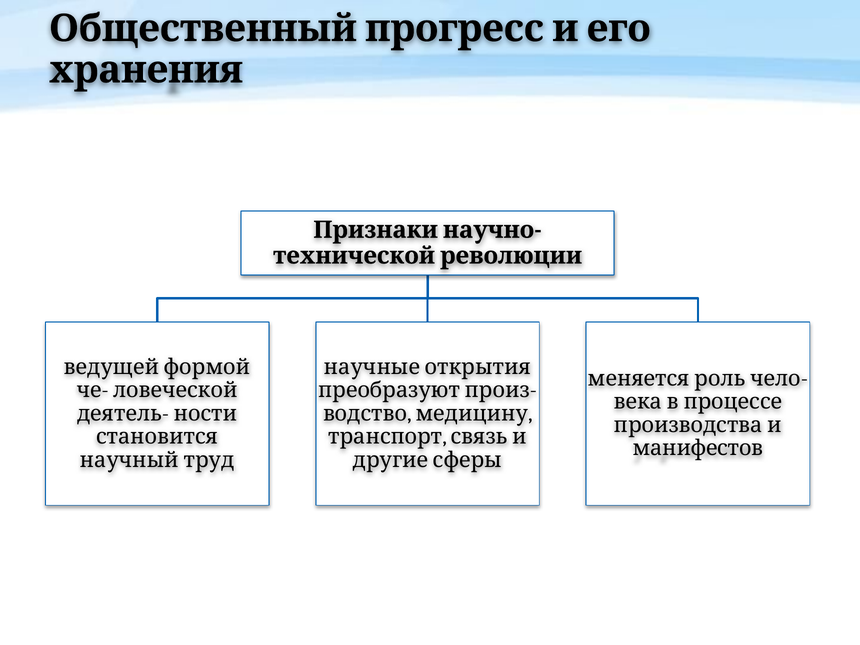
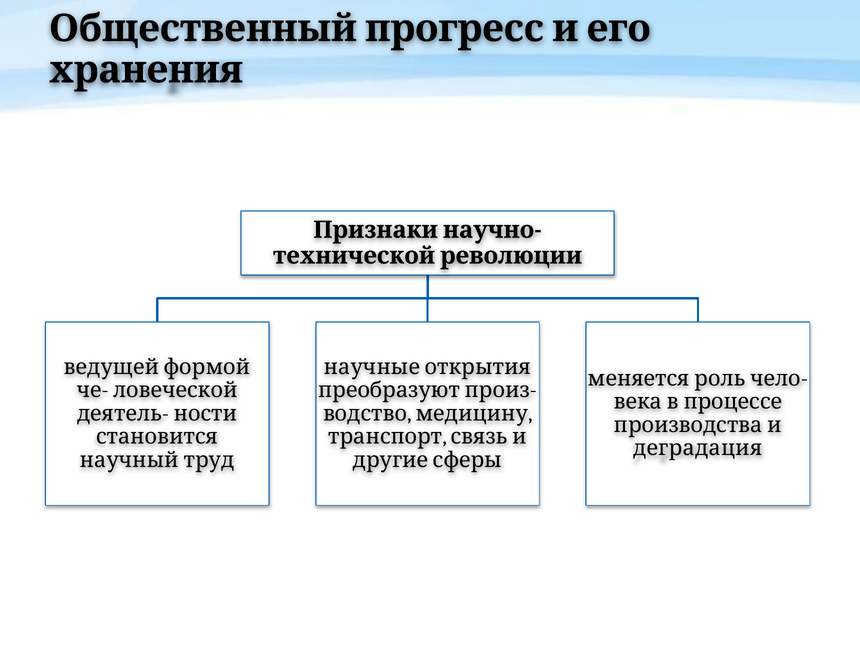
манифестов: манифестов -> деградация (698, 448)
